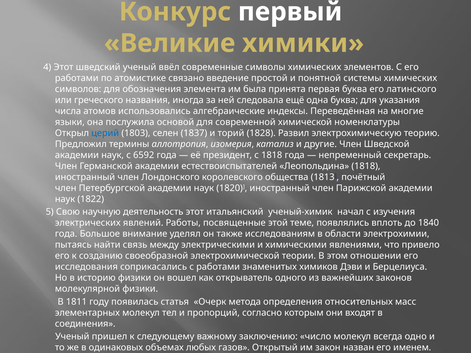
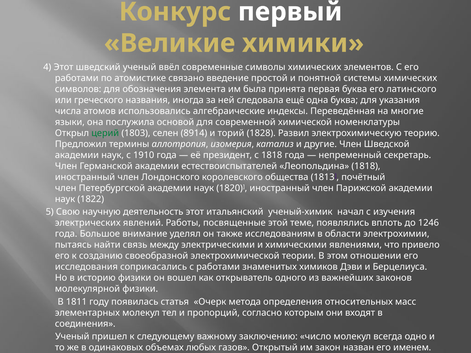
церий colour: blue -> green (105, 133)
1837: 1837 -> 8914 (194, 133)
6592: 6592 -> 1910 (144, 155)
1840: 1840 -> 1246 (428, 223)
